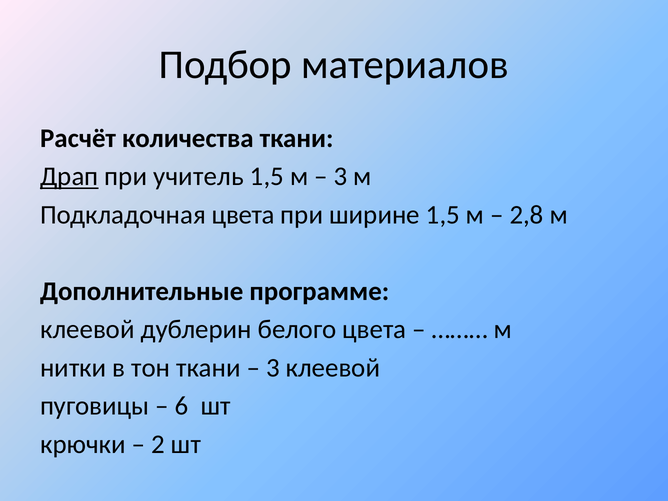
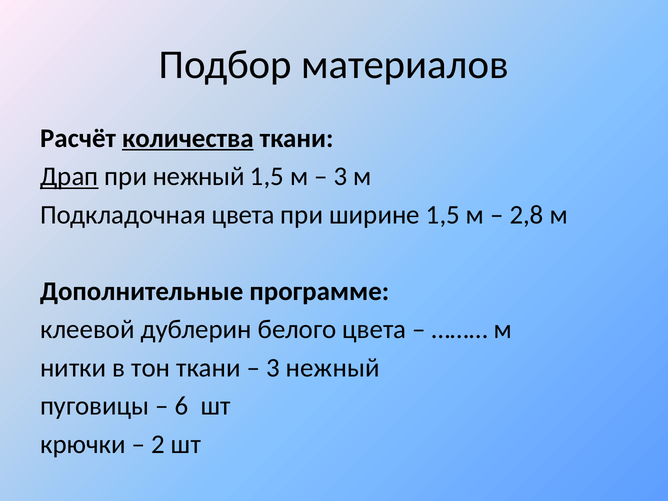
количества underline: none -> present (188, 138)
при учитель: учитель -> нежный (199, 177)
3 клеевой: клеевой -> нежный (333, 368)
